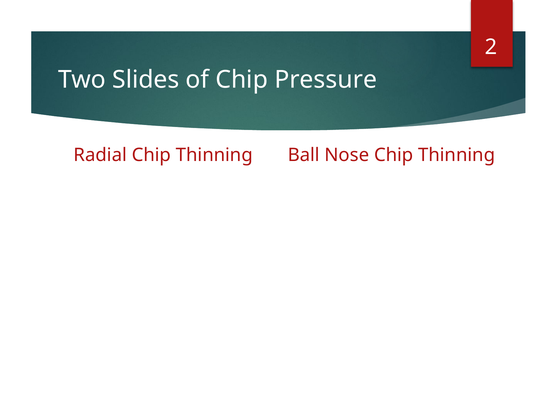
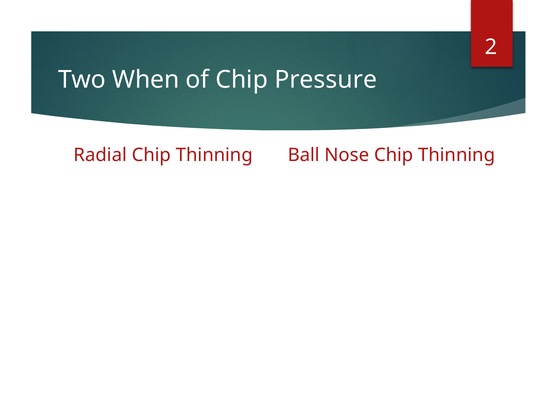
Slides: Slides -> When (146, 80)
